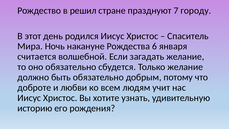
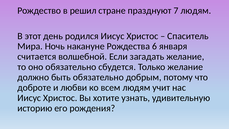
7 городу: городу -> людям (196, 11)
